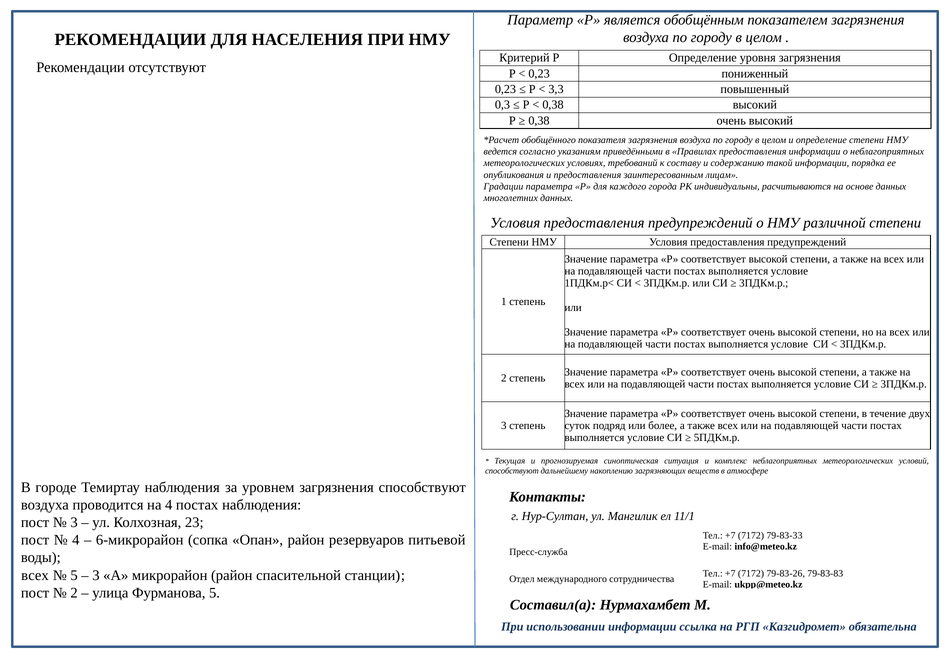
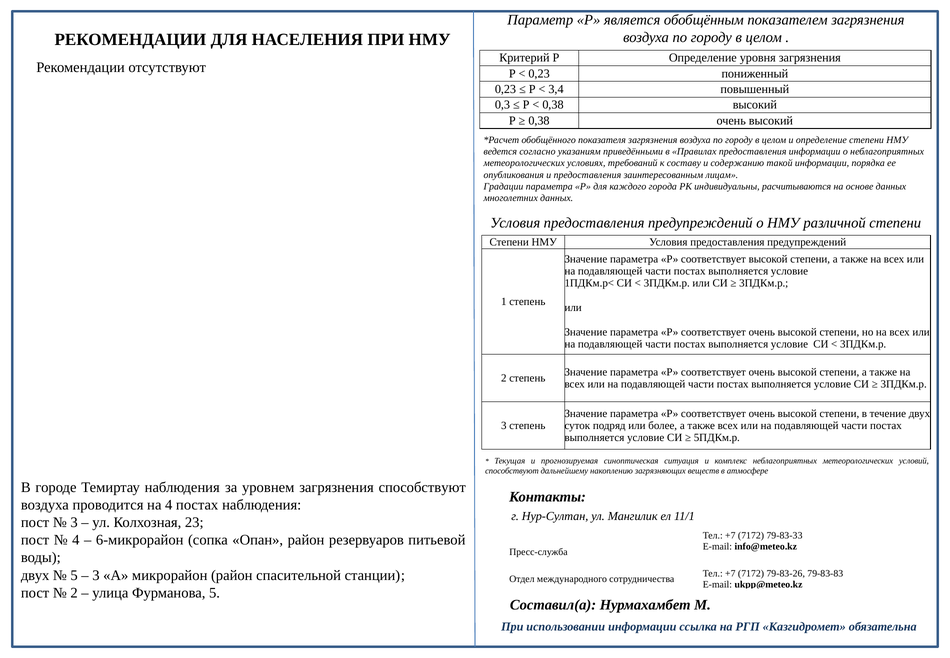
3,3: 3,3 -> 3,4 (556, 89)
всех: всех -> двух (35, 575)
